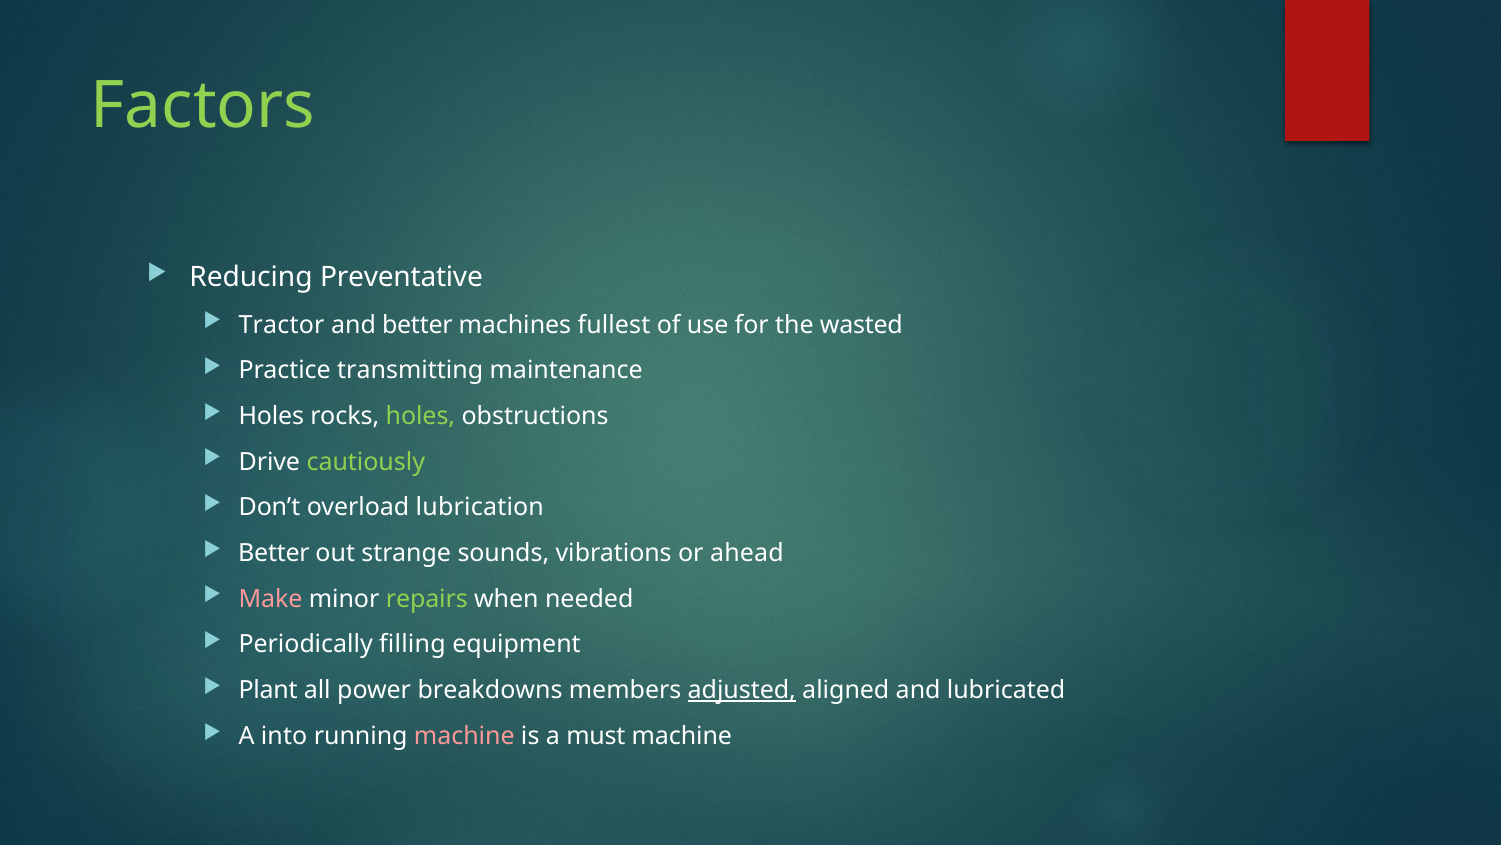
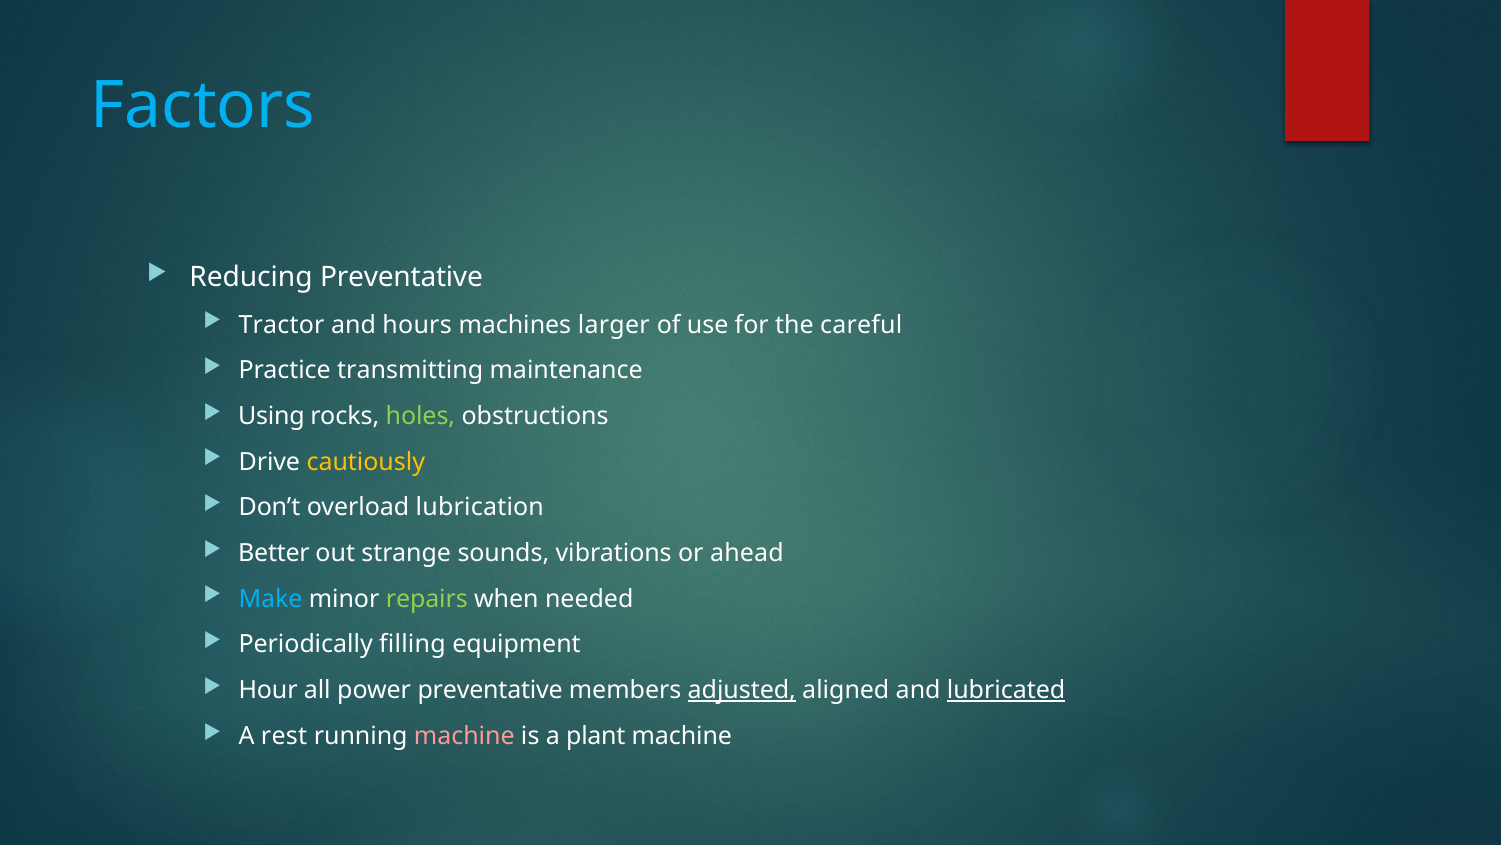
Factors colour: light green -> light blue (203, 105)
and better: better -> hours (417, 325)
fullest: fullest -> larger (614, 325)
wasted: wasted -> careful (861, 325)
Holes: Holes -> Using (271, 416)
cautiously colour: light green -> yellow (366, 462)
Make colour: pink -> light blue (271, 598)
Plant: Plant -> Hour (268, 690)
power breakdowns: breakdowns -> preventative (490, 690)
lubricated underline: none -> present (1006, 690)
into: into -> rest (284, 735)
must: must -> plant (596, 735)
